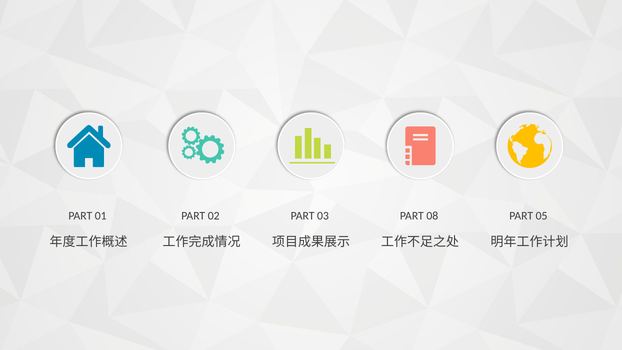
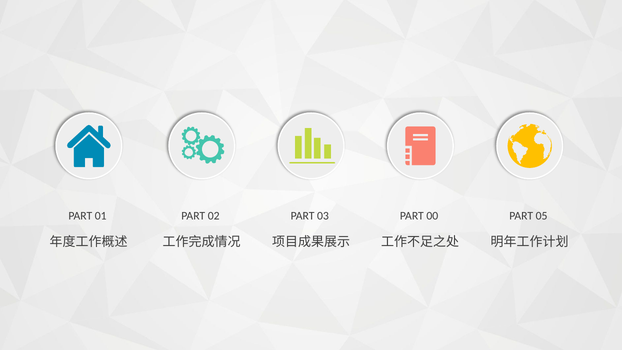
08: 08 -> 00 (432, 216)
